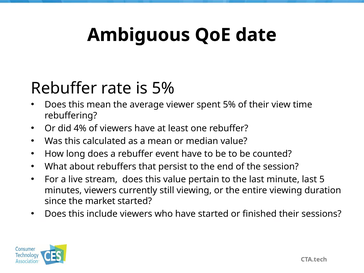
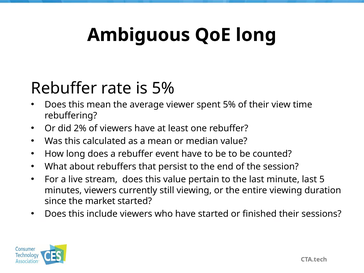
QoE date: date -> long (256, 35)
4%: 4% -> 2% (80, 128)
